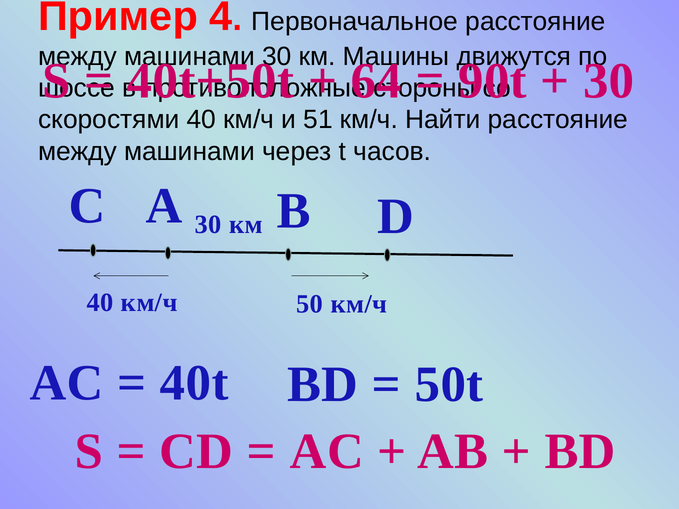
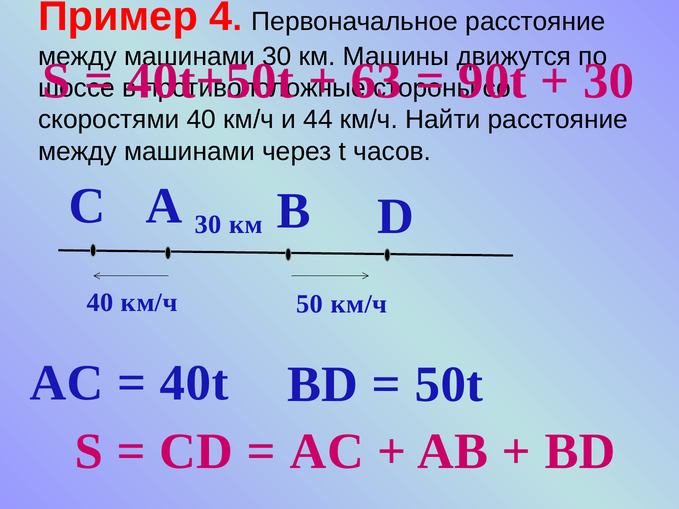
64: 64 -> 63 (376, 81)
51: 51 -> 44 (318, 120)
